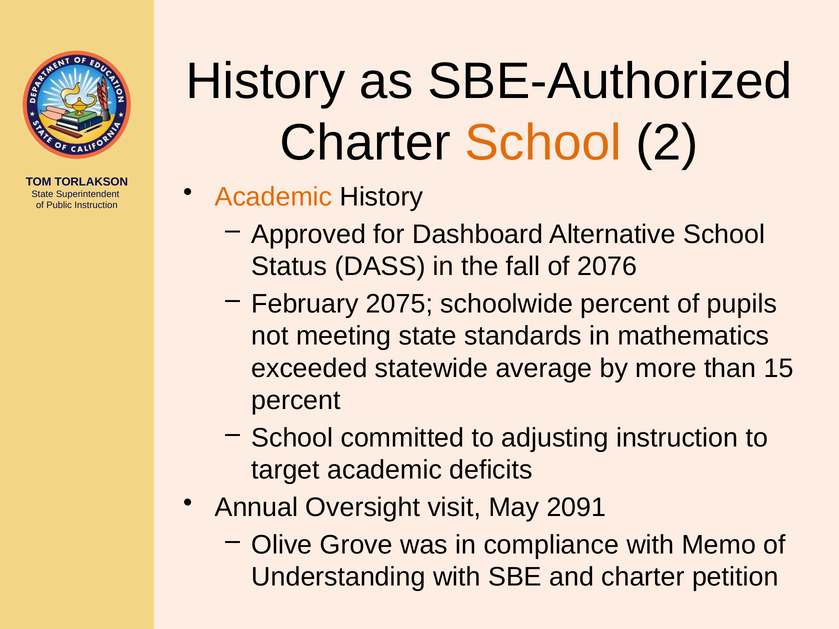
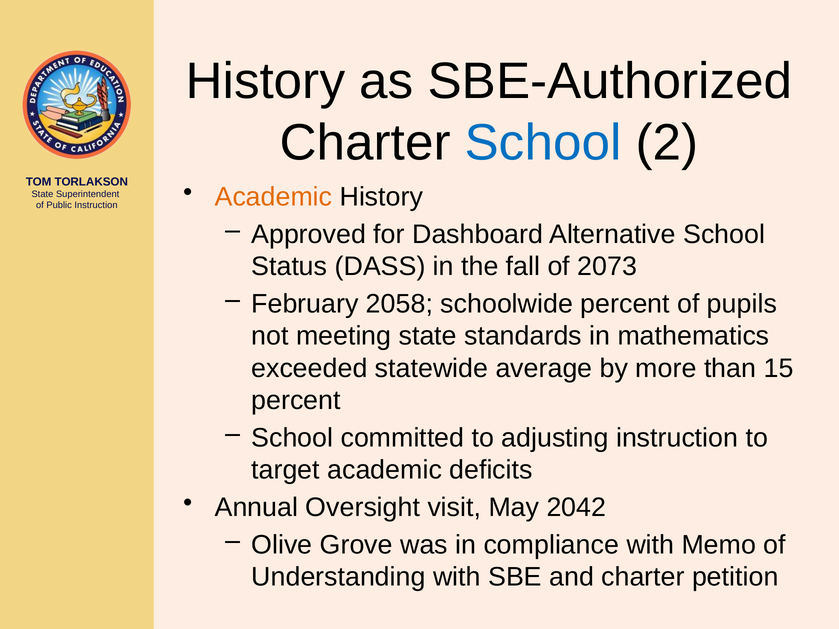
School colour: orange -> blue (543, 143)
2076: 2076 -> 2073 (607, 267)
2075: 2075 -> 2058 (399, 304)
2091: 2091 -> 2042 (576, 508)
